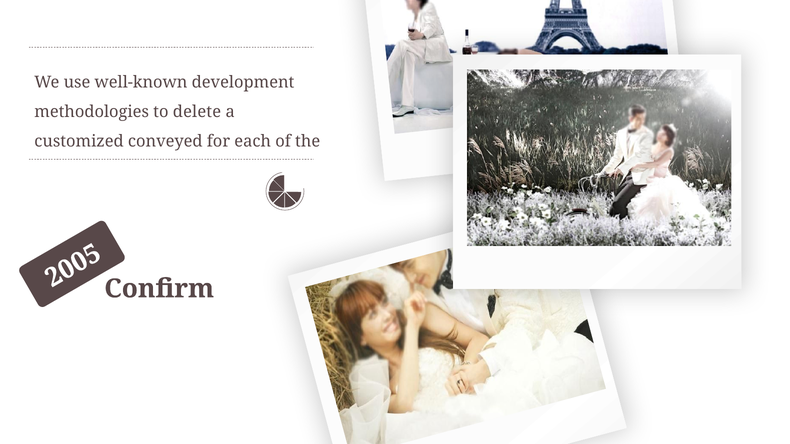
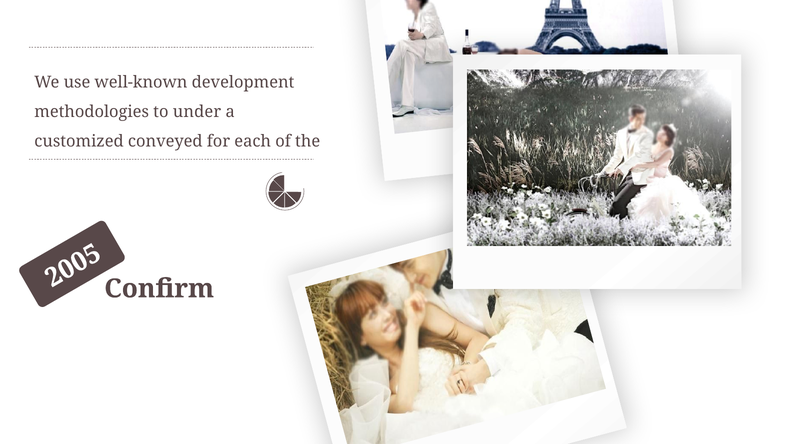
delete: delete -> under (197, 112)
